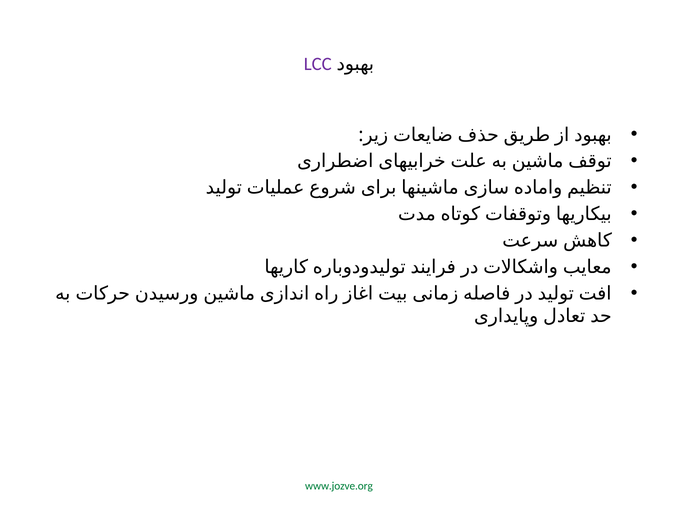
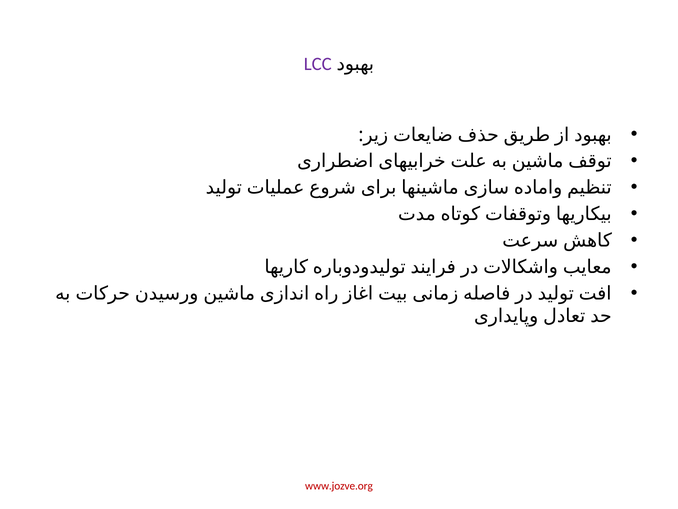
www.jozve.org colour: green -> red (339, 486)
